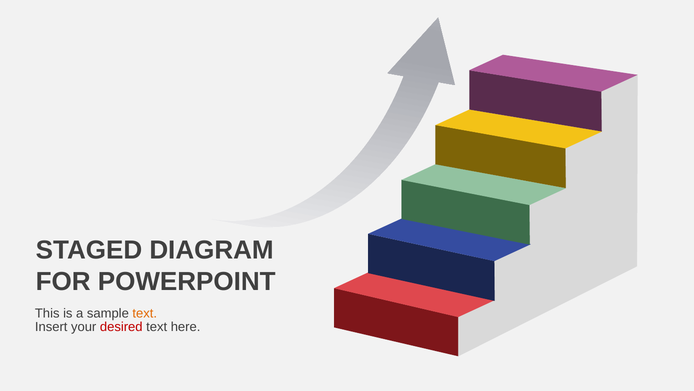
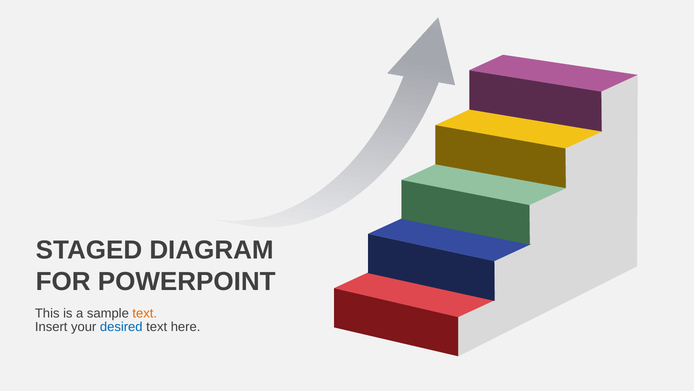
desired colour: red -> blue (121, 326)
